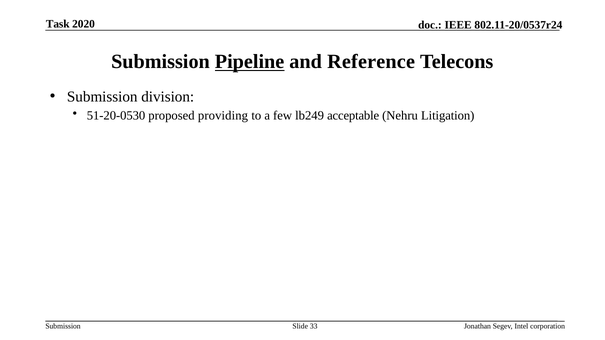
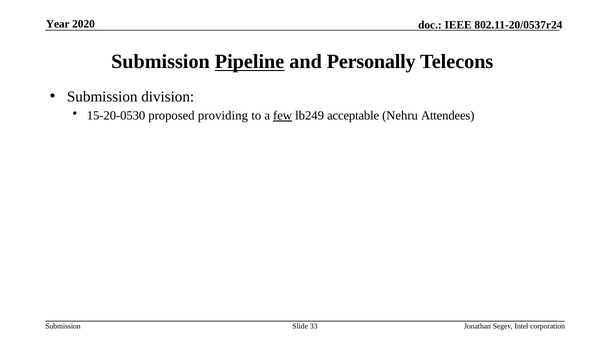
Task: Task -> Year (58, 24)
Reference: Reference -> Personally (371, 62)
51-20-0530: 51-20-0530 -> 15-20-0530 (116, 116)
few underline: none -> present (283, 116)
Litigation: Litigation -> Attendees (448, 116)
